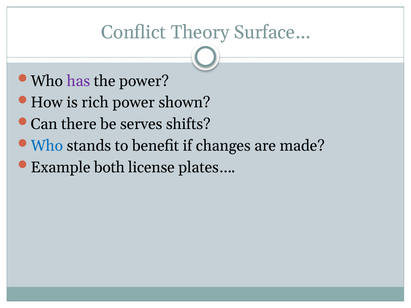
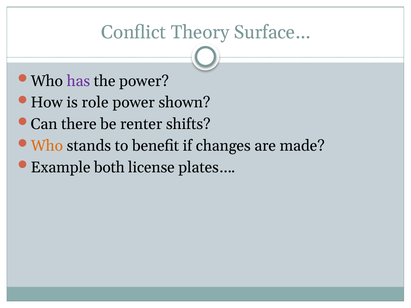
rich: rich -> role (95, 103)
serves: serves -> renter (141, 124)
Who colour: blue -> orange (47, 146)
